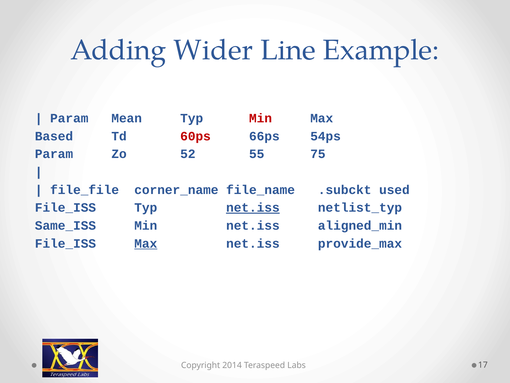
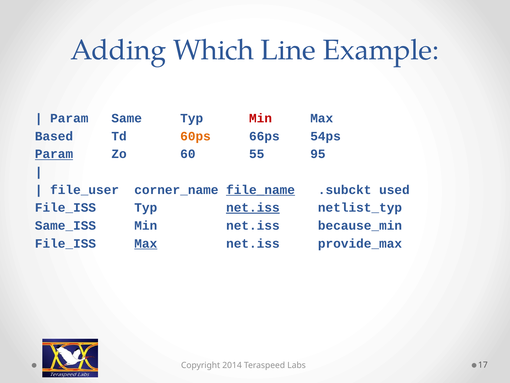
Wider: Wider -> Which (214, 50)
Mean: Mean -> Same (127, 118)
60ps colour: red -> orange (196, 136)
Param underline: none -> present (54, 154)
52: 52 -> 60 (188, 154)
75: 75 -> 95 (318, 154)
file_file: file_file -> file_user (85, 190)
file_name underline: none -> present (261, 190)
aligned_min: aligned_min -> because_min (360, 225)
